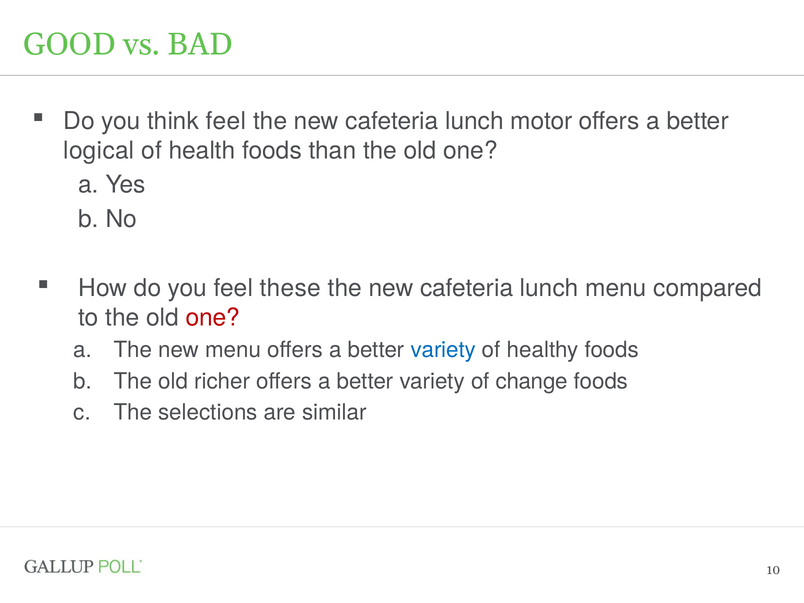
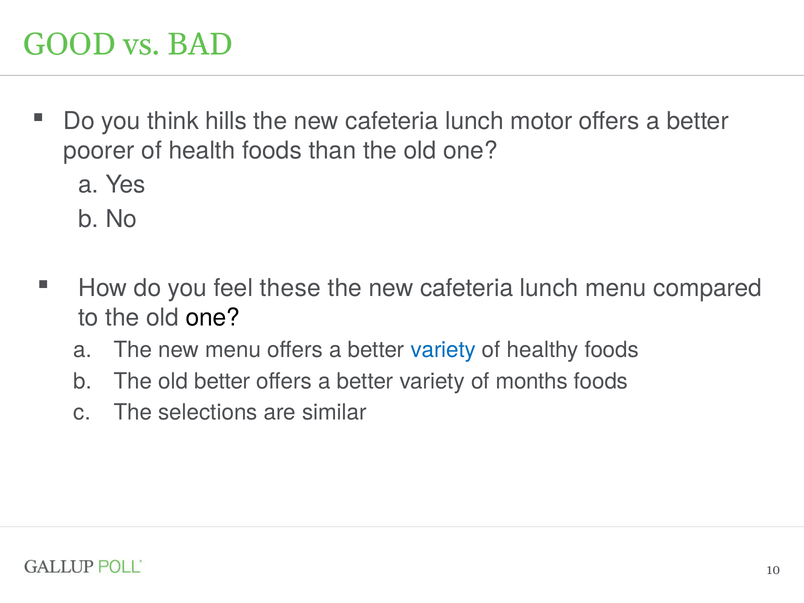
think feel: feel -> hills (226, 121)
logical: logical -> poorer (99, 150)
one colour: red -> black (213, 317)
old richer: richer -> better (222, 381)
change: change -> months (532, 381)
